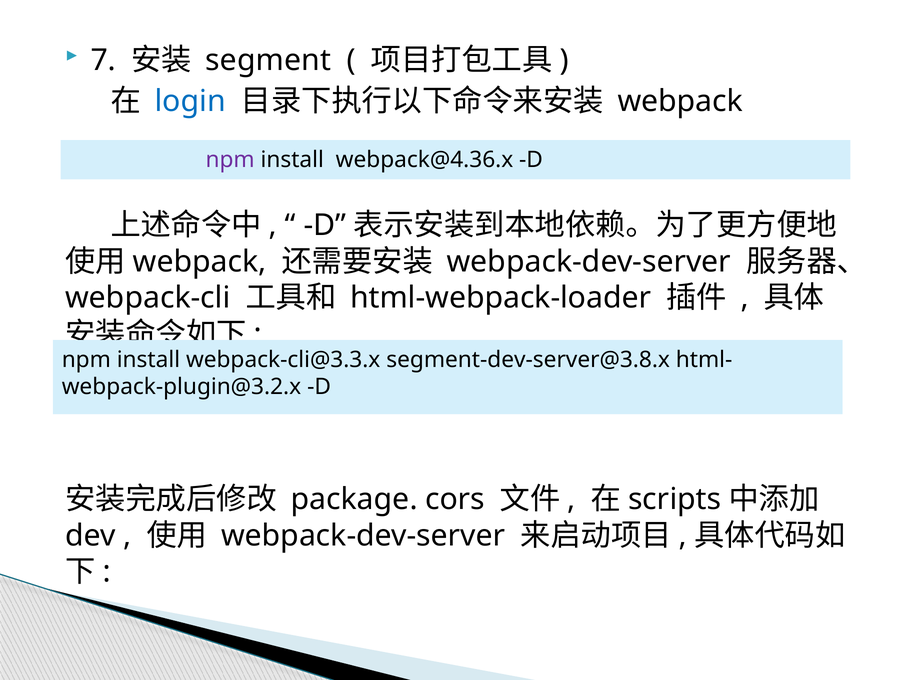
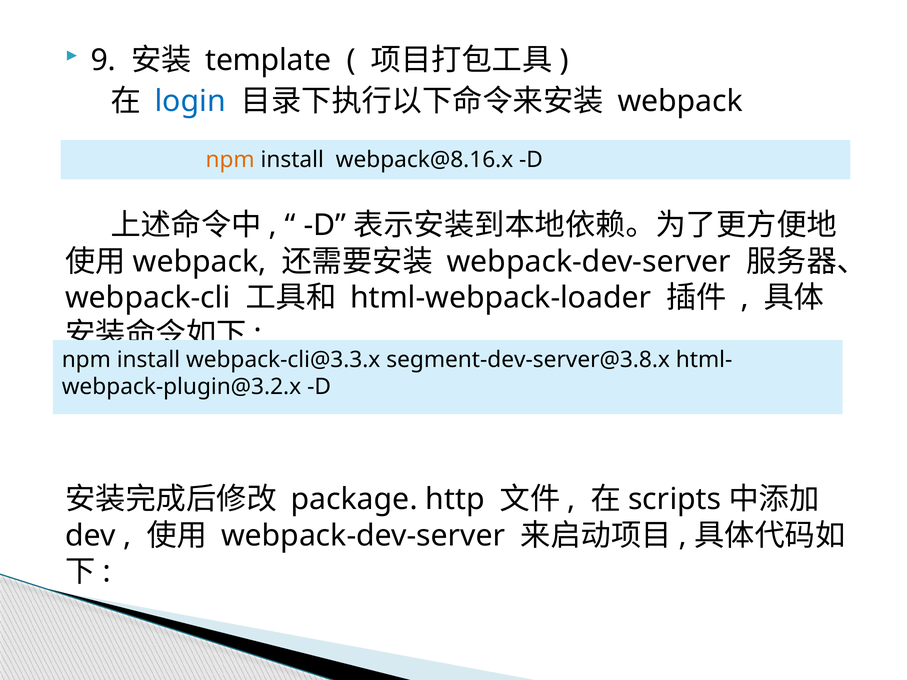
7: 7 -> 9 (103, 60)
segment: segment -> template (268, 60)
npm colour: purple -> orange (230, 160)
webpack@4.36.x: webpack@4.36.x -> webpack@8.16.x (425, 160)
cors: cors -> http (455, 499)
